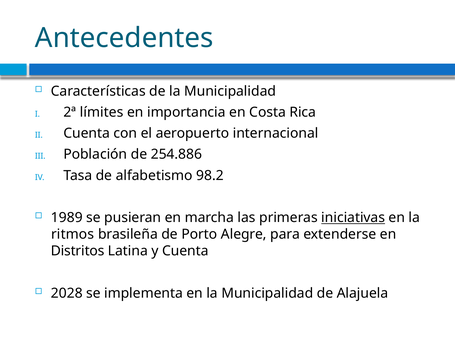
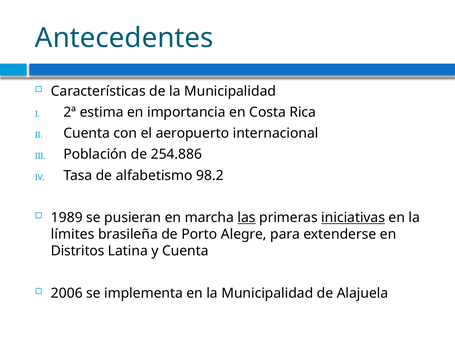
límites: límites -> estima (102, 112)
las underline: none -> present (247, 218)
ritmos: ritmos -> límites (73, 234)
2028: 2028 -> 2006 (67, 293)
